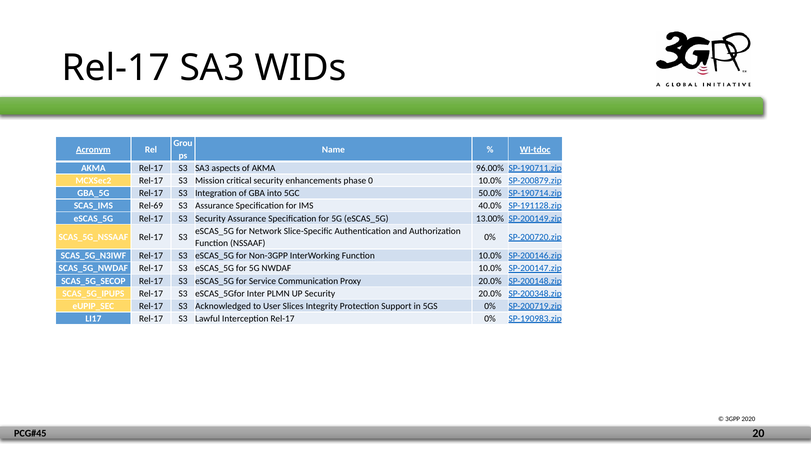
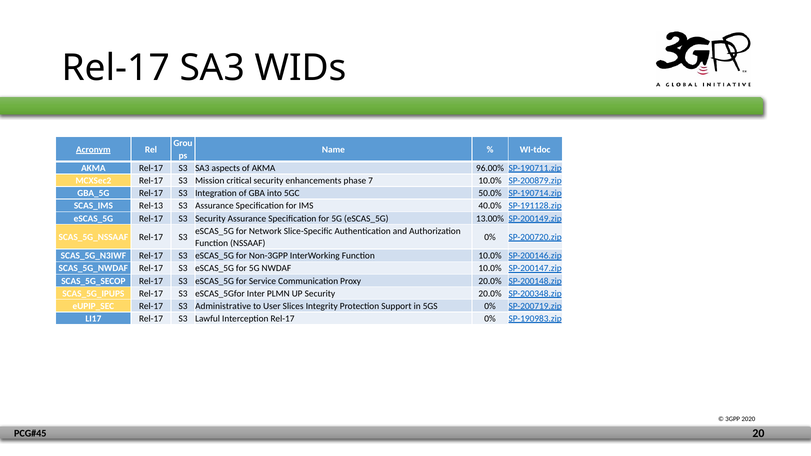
WI-tdoc underline: present -> none (535, 150)
0: 0 -> 7 (371, 181)
Rel-69: Rel-69 -> Rel-13 (151, 206)
Acknowledged: Acknowledged -> Administrative (223, 306)
